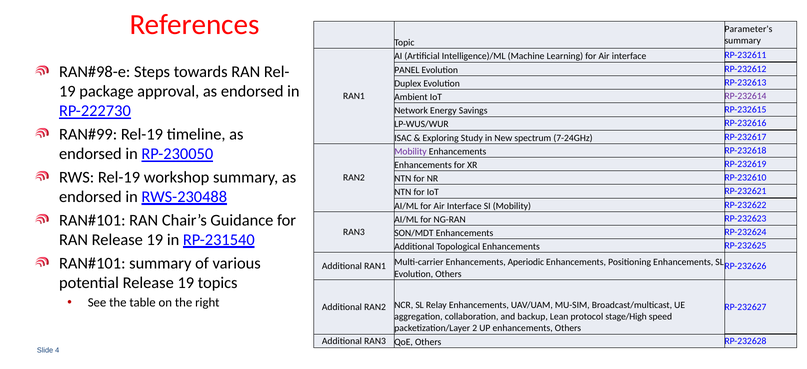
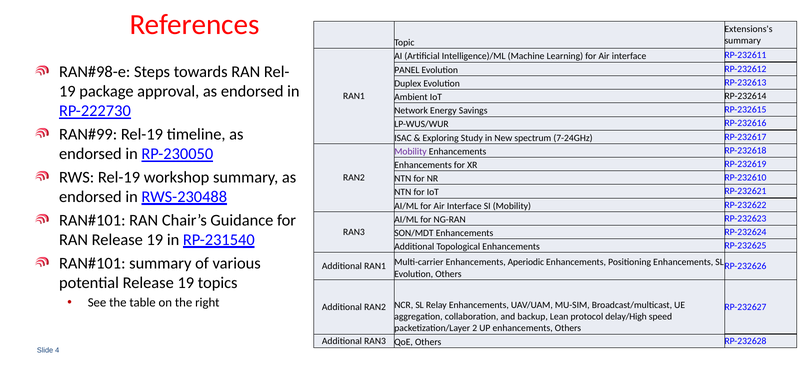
Parameter's: Parameter's -> Extensions's (749, 29)
RP-232614 colour: purple -> black (745, 96)
stage/High: stage/High -> delay/High (626, 317)
